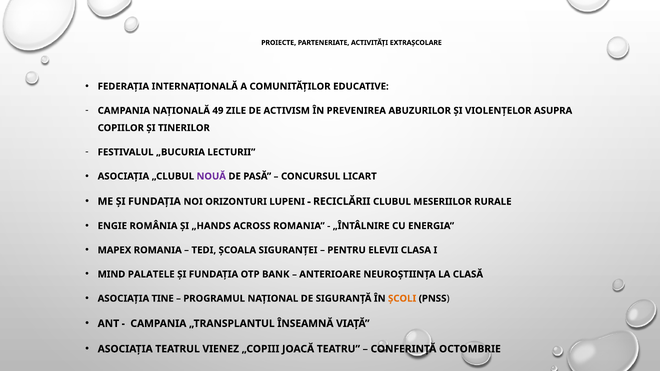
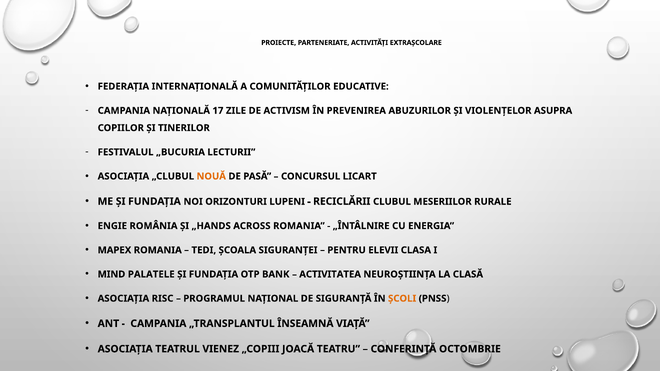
49: 49 -> 17 (218, 111)
NOUĂ colour: purple -> orange (211, 176)
ANTERIOARE: ANTERIOARE -> ACTIVITATEA (330, 274)
TINE: TINE -> RISC (163, 299)
